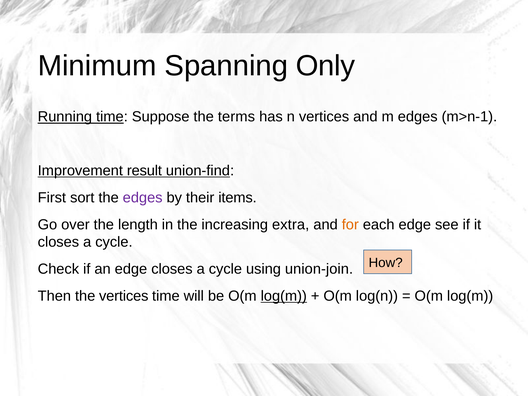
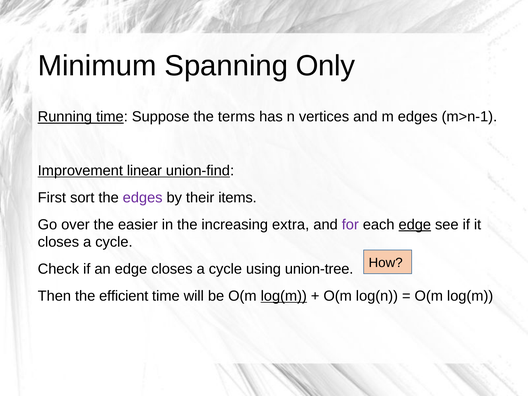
result: result -> linear (144, 171)
length: length -> easier (138, 225)
for colour: orange -> purple (350, 225)
edge underline: none -> present (415, 225)
union-join: union-join -> union-tree (319, 269)
the vertices: vertices -> efficient (124, 296)
